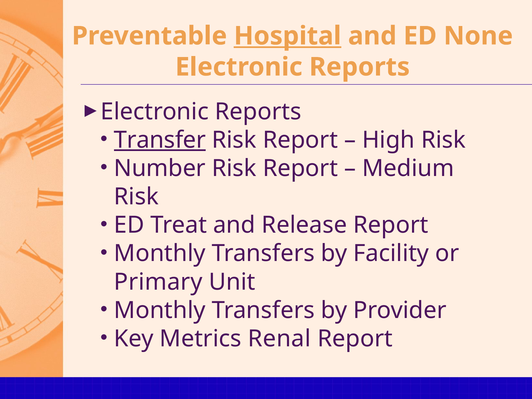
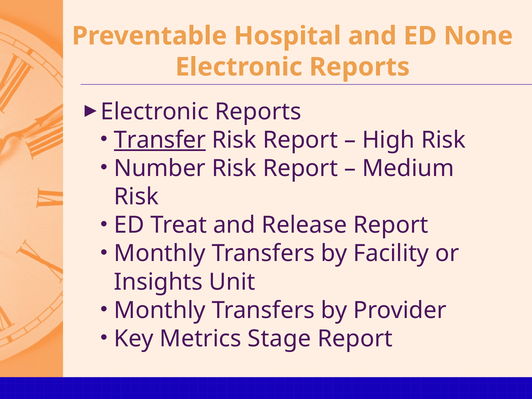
Hospital underline: present -> none (288, 36)
Primary: Primary -> Insights (158, 282)
Renal: Renal -> Stage (279, 339)
